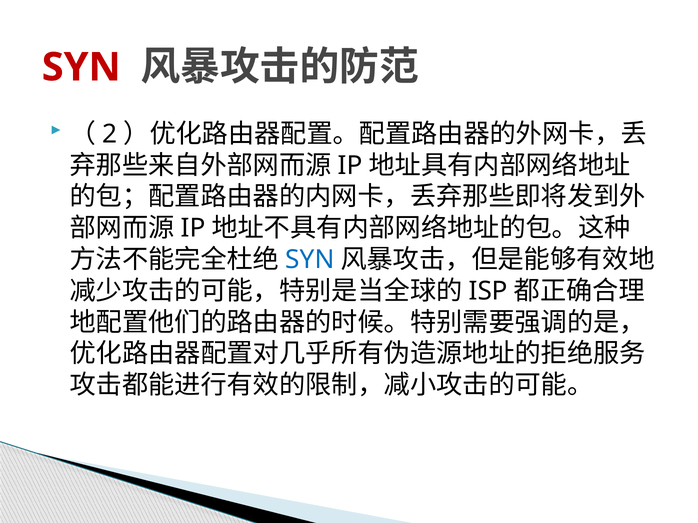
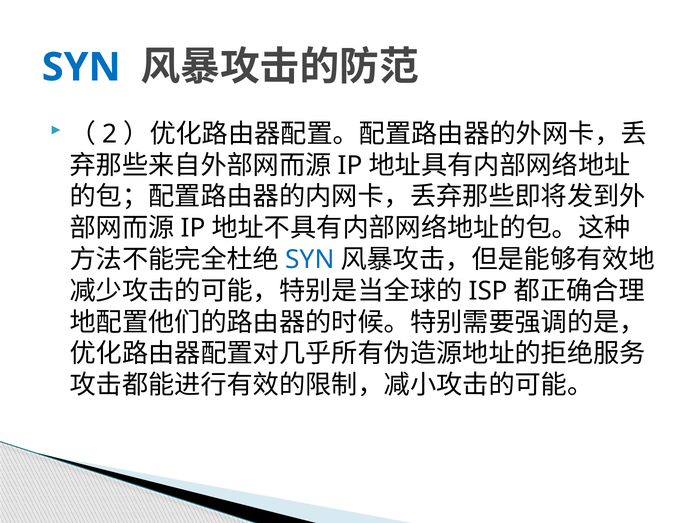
SYN colour: red -> blue (81, 67)
